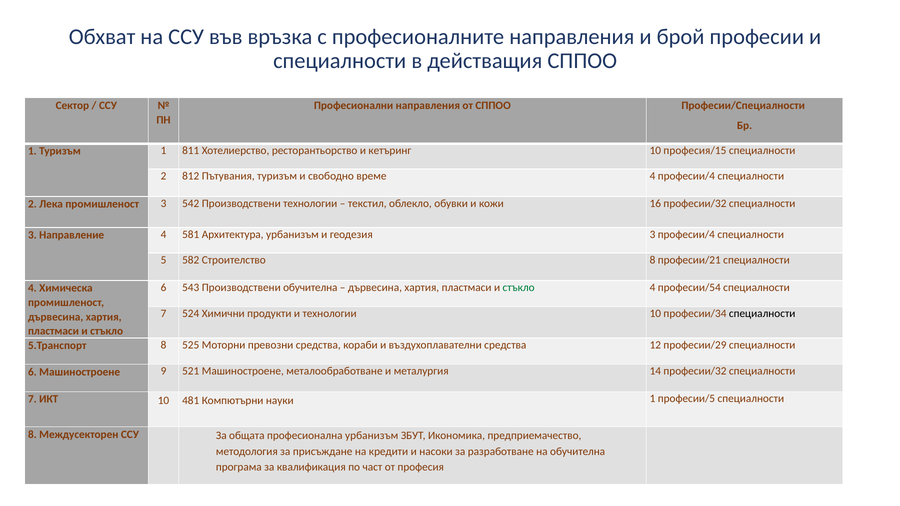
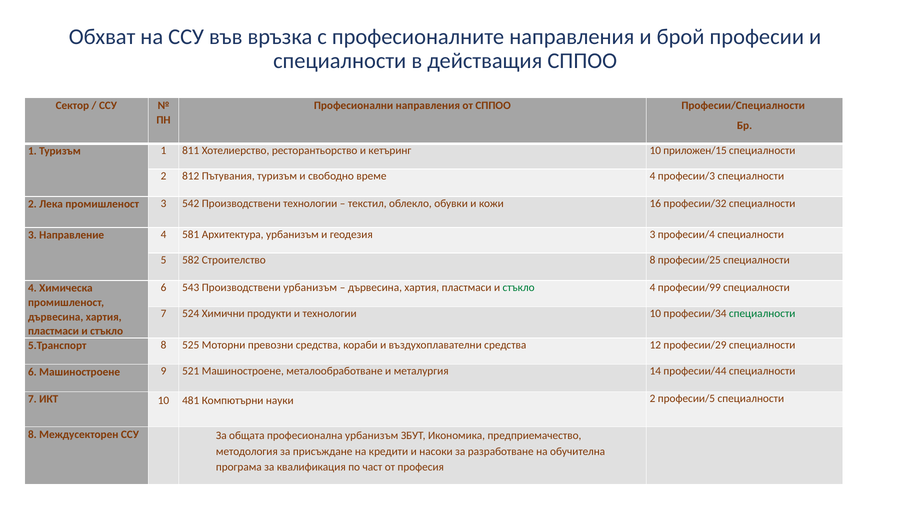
професия/15: професия/15 -> приложен/15 (695, 151)
4 професии/4: професии/4 -> професии/3 (686, 176)
професии/21: професии/21 -> професии/25 (689, 260)
Производствени обучителна: обучителна -> урбанизъм (310, 288)
професии/54: професии/54 -> професии/99 (689, 288)
специалности colour: black -> green (762, 314)
14 професии/32: професии/32 -> професии/44 (695, 371)
науки 1: 1 -> 2 (653, 399)
